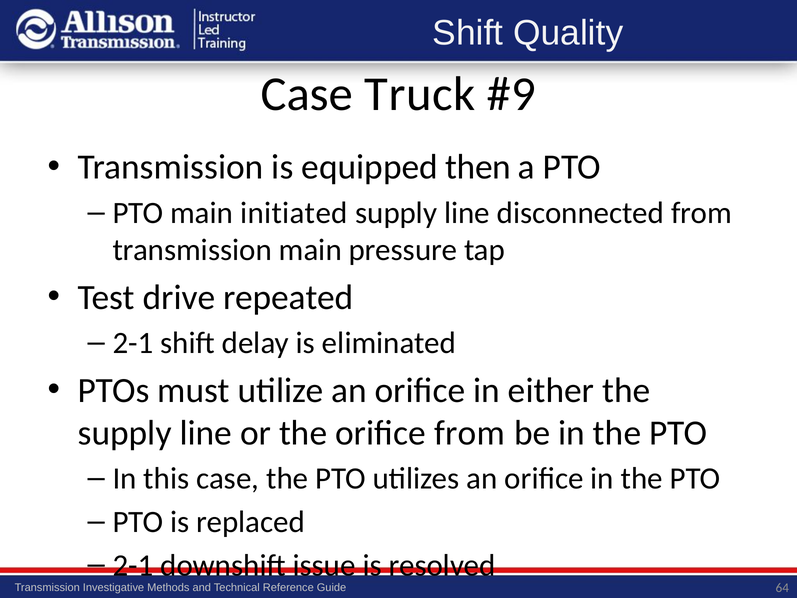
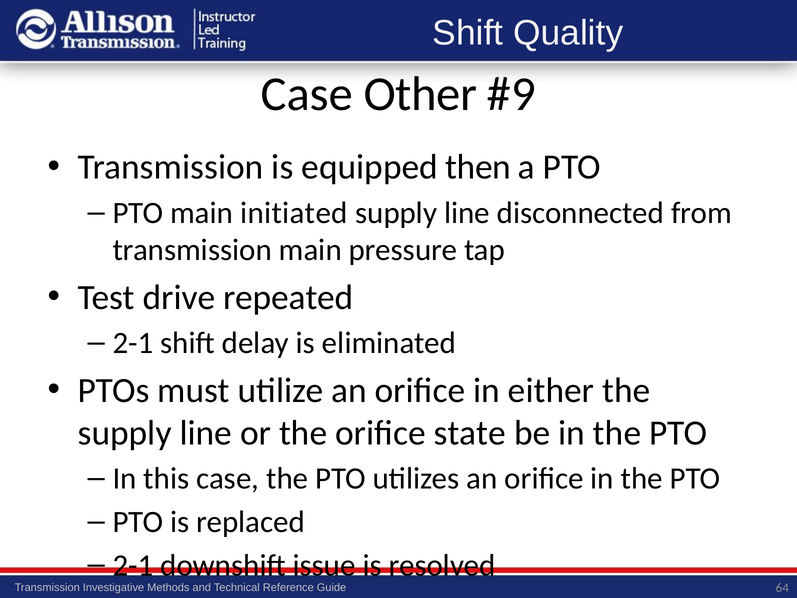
Truck: Truck -> Other (420, 94)
orifice from: from -> state (470, 433)
